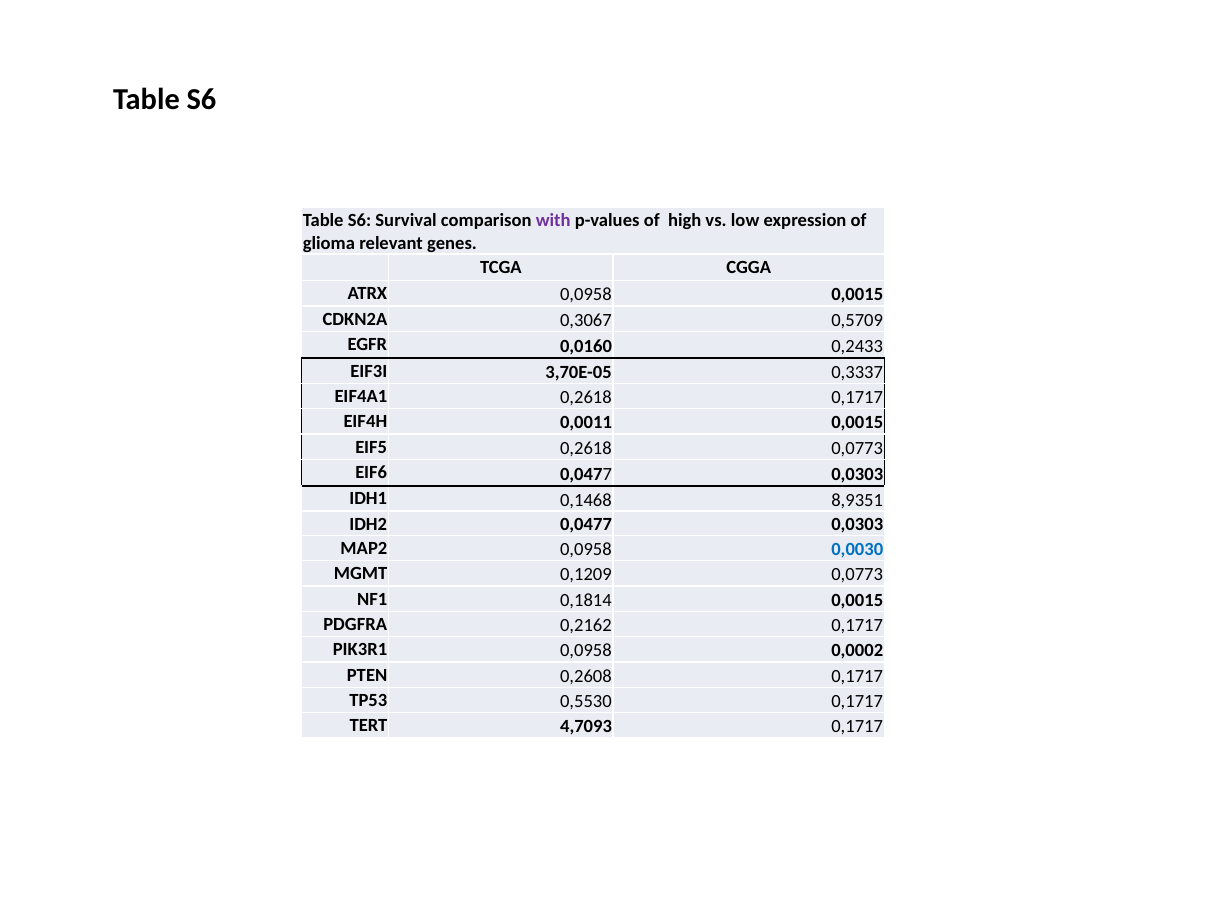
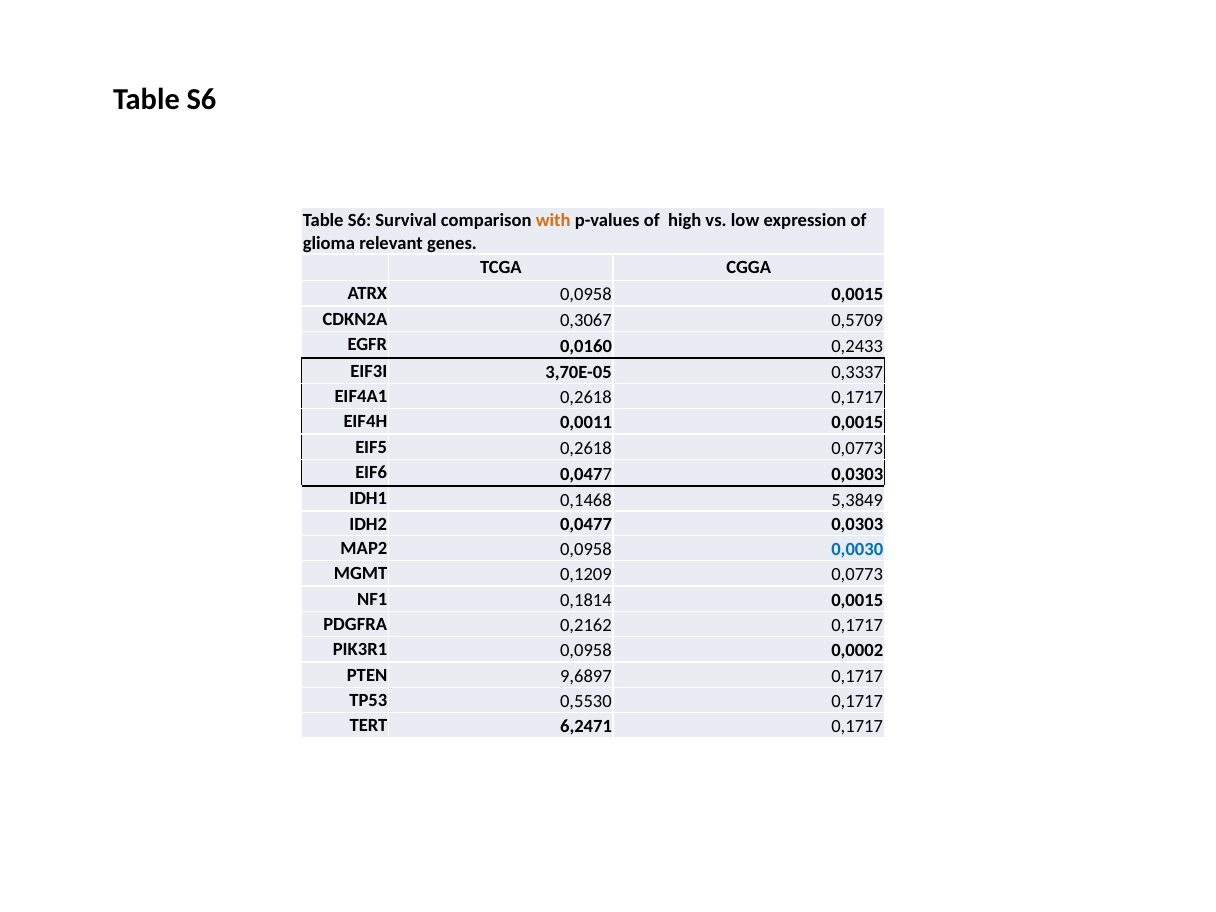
with colour: purple -> orange (553, 220)
8,9351: 8,9351 -> 5,3849 (857, 500)
0,2608: 0,2608 -> 9,6897 (586, 676)
4,7093: 4,7093 -> 6,2471 (586, 727)
